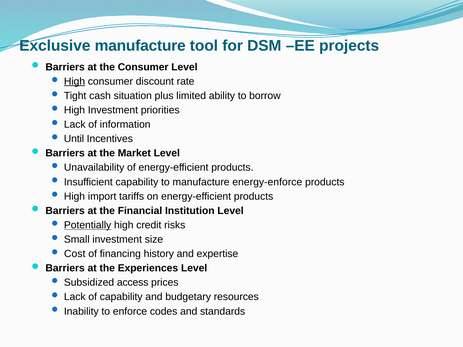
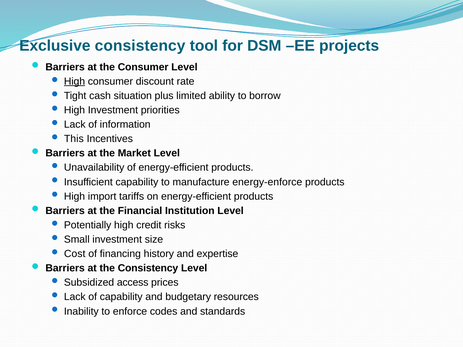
Exclusive manufacture: manufacture -> consistency (140, 46)
Until: Until -> This (74, 139)
Potentially underline: present -> none (88, 225)
the Experiences: Experiences -> Consistency (148, 268)
